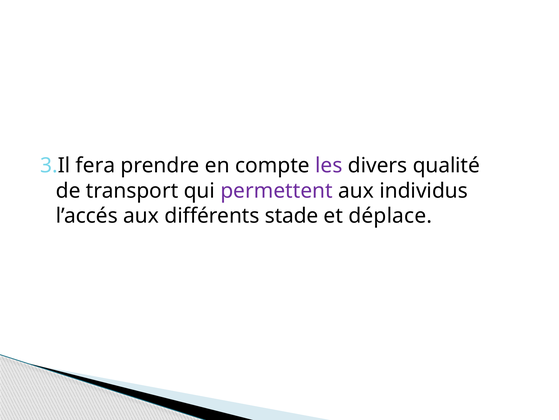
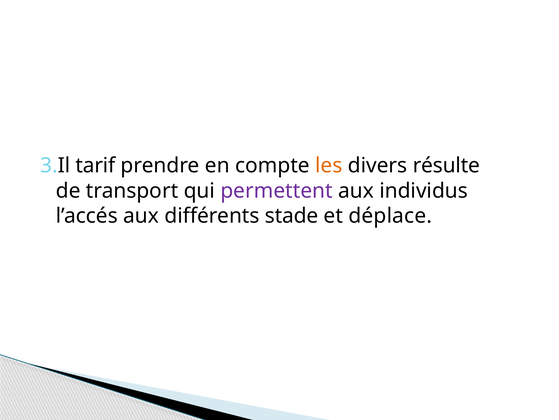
fera: fera -> tarif (96, 165)
les colour: purple -> orange (329, 165)
qualité: qualité -> résulte (446, 165)
